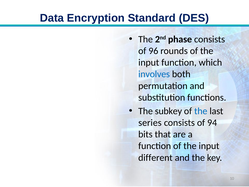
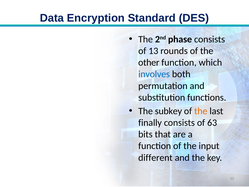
96: 96 -> 13 (153, 51)
input: input -> other (149, 62)
the colour: blue -> orange (201, 111)
series: series -> finally (150, 123)
94: 94 -> 63 (212, 123)
